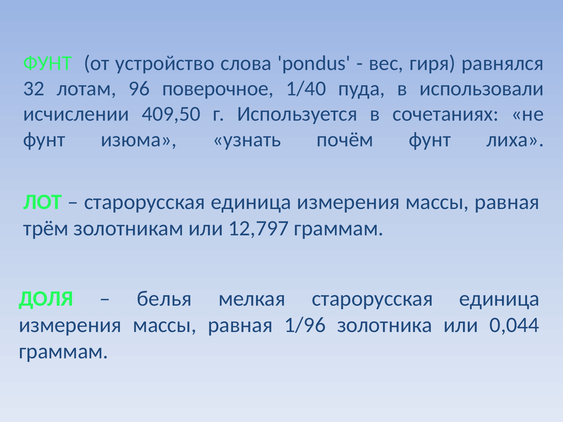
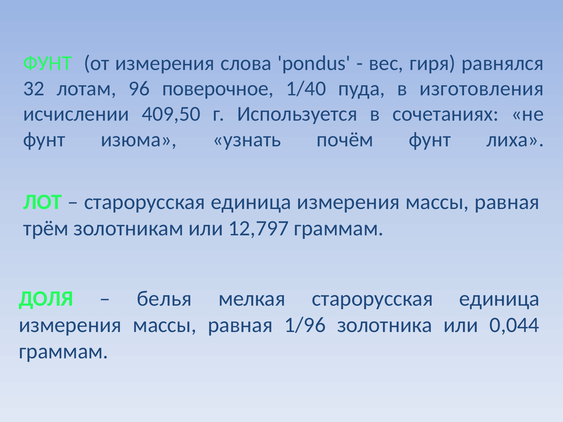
от устройство: устройство -> измерения (165, 63)
использовали: использовали -> изготовления (482, 89)
